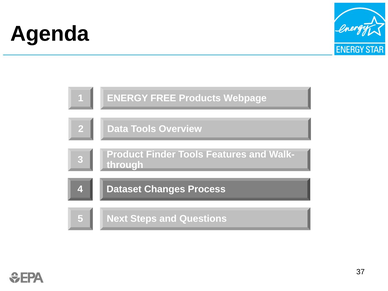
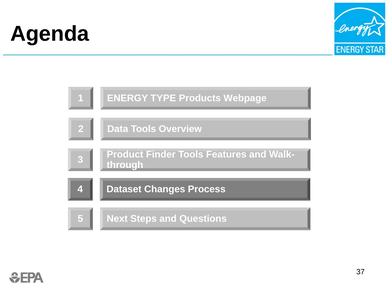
FREE: FREE -> TYPE (163, 98)
